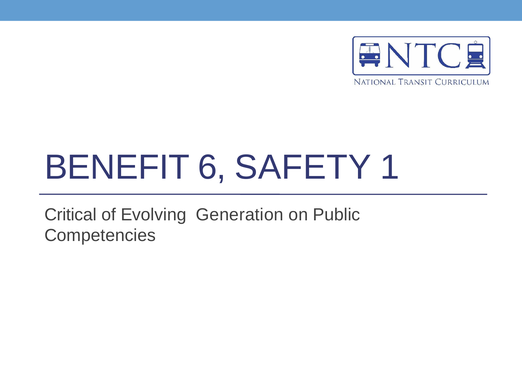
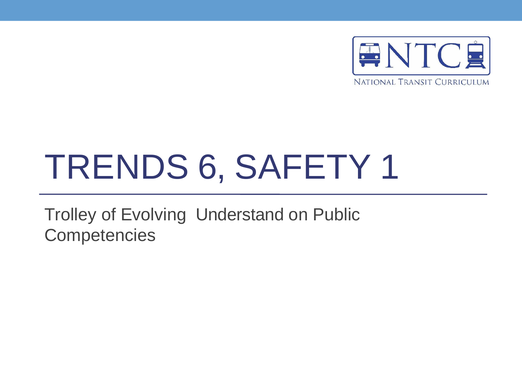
BENEFIT: BENEFIT -> TRENDS (117, 167)
Critical: Critical -> Trolley (70, 214)
Generation: Generation -> Understand (240, 214)
